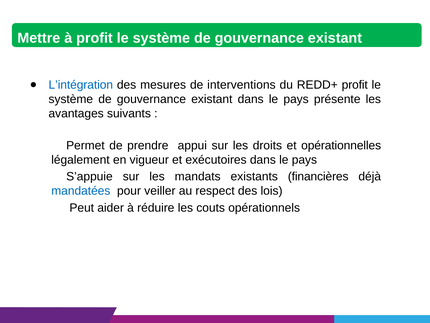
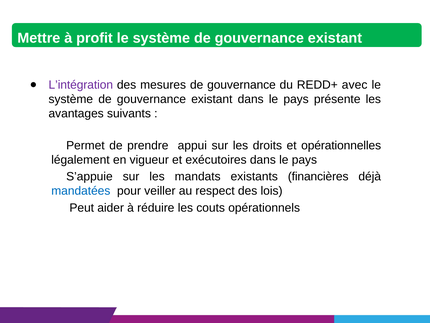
L’intégration colour: blue -> purple (81, 85)
mesures de interventions: interventions -> gouvernance (241, 85)
REDD+ profit: profit -> avec (355, 85)
